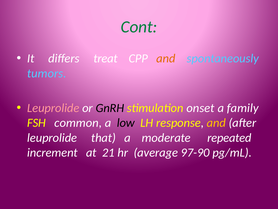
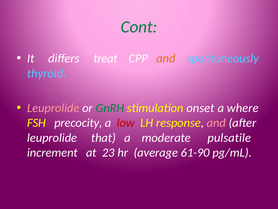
tumors: tumors -> thyroid (47, 73)
GnRH colour: black -> green (110, 108)
family: family -> where (243, 108)
common: common -> precocity (78, 123)
low colour: black -> red (126, 123)
and colour: yellow -> pink (216, 123)
repeated: repeated -> pulsatile (229, 137)
21: 21 -> 23 (108, 152)
97-90: 97-90 -> 61-90 (195, 152)
